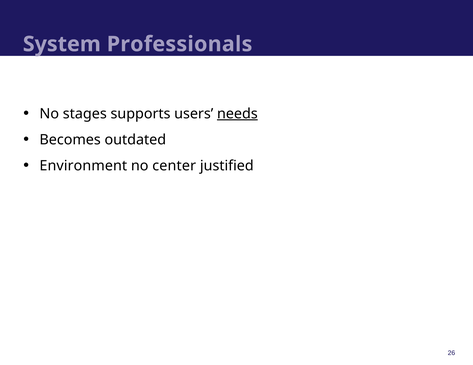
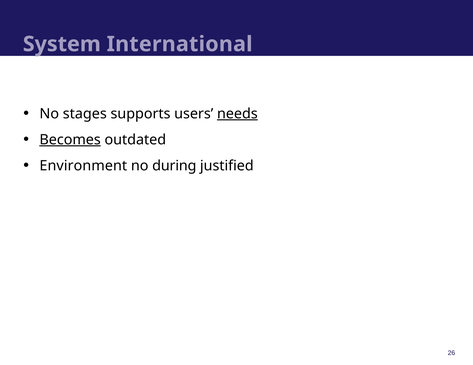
Professionals: Professionals -> International (180, 44)
Becomes underline: none -> present (70, 140)
center: center -> during (174, 166)
